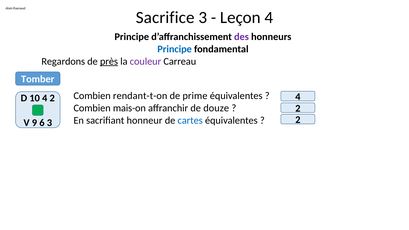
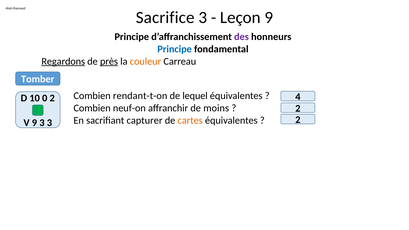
Leçon 4: 4 -> 9 (269, 18)
Regardons underline: none -> present (63, 61)
couleur colour: purple -> orange (145, 61)
prime: prime -> lequel (195, 96)
10 4: 4 -> 0 (45, 98)
mais-on: mais-on -> neuf-on (129, 108)
douze: douze -> moins (216, 108)
honneur: honneur -> capturer (145, 120)
cartes colour: blue -> orange (190, 120)
9 6: 6 -> 3 (42, 123)
